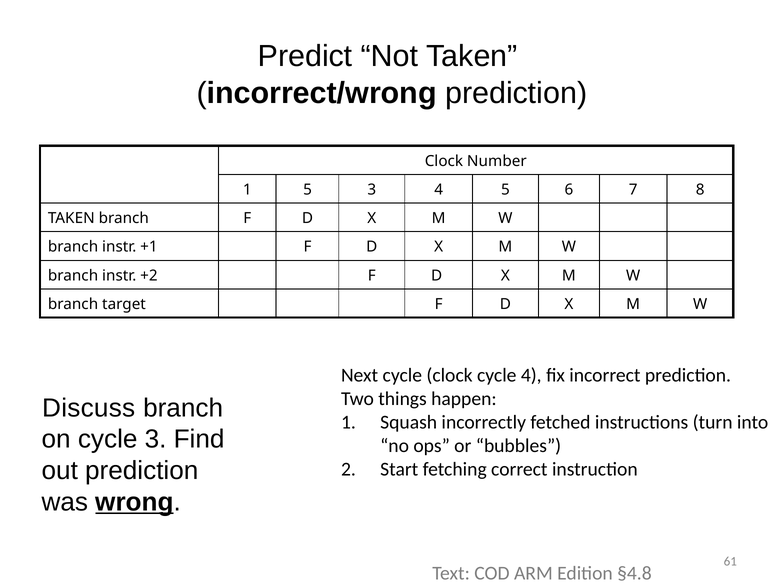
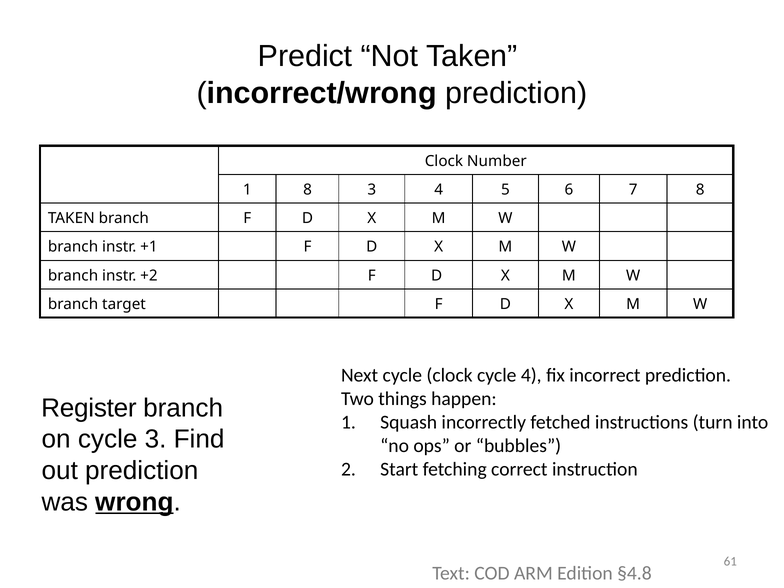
1 5: 5 -> 8 (308, 190)
Discuss: Discuss -> Register (89, 408)
